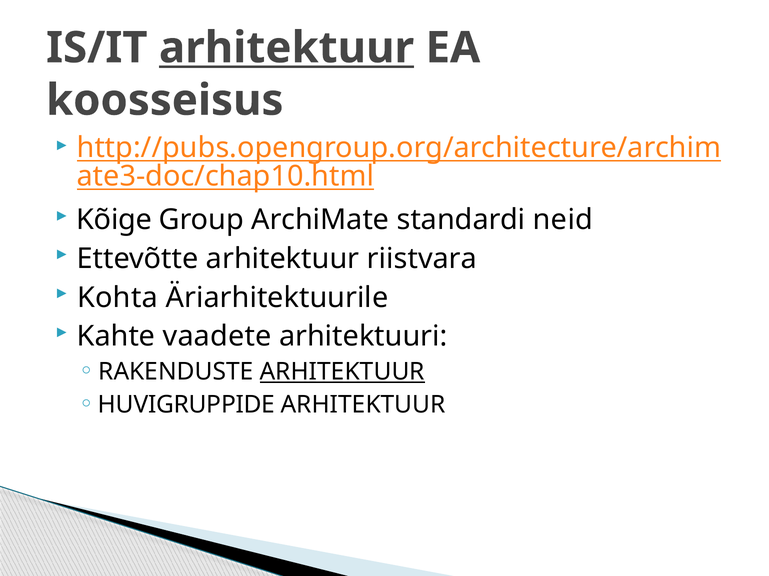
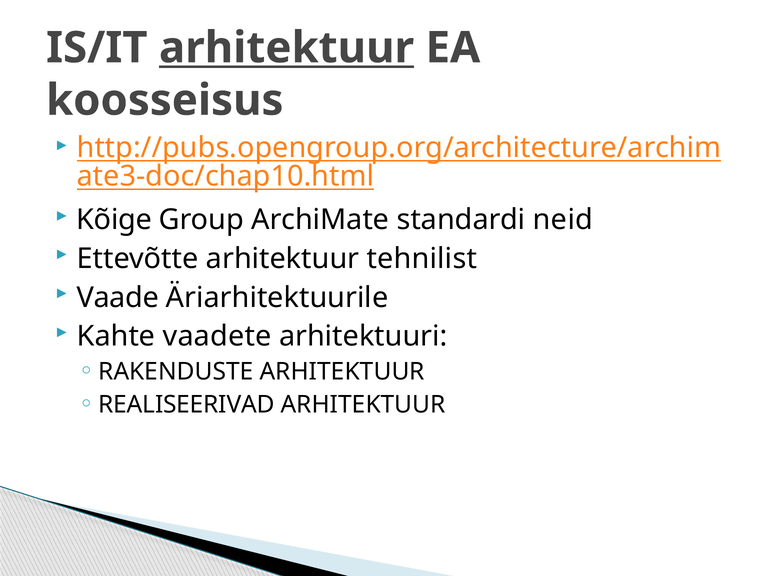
riistvara: riistvara -> tehnilist (422, 259)
Kohta: Kohta -> Vaade (118, 298)
ARHITEKTUUR underline: present -> none (342, 372)
HUVIGRUPPIDE: HUVIGRUPPIDE -> REALISEERIVAD (186, 405)
